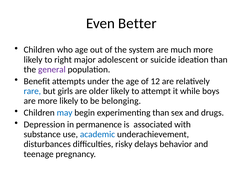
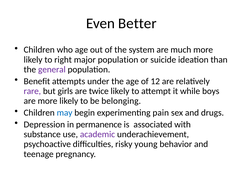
major adolescent: adolescent -> population (118, 60)
rare colour: blue -> purple (32, 91)
older: older -> twice (99, 91)
experimenting than: than -> pain (161, 113)
academic colour: blue -> purple (98, 135)
disturbances: disturbances -> psychoactive (47, 144)
delays: delays -> young (146, 144)
